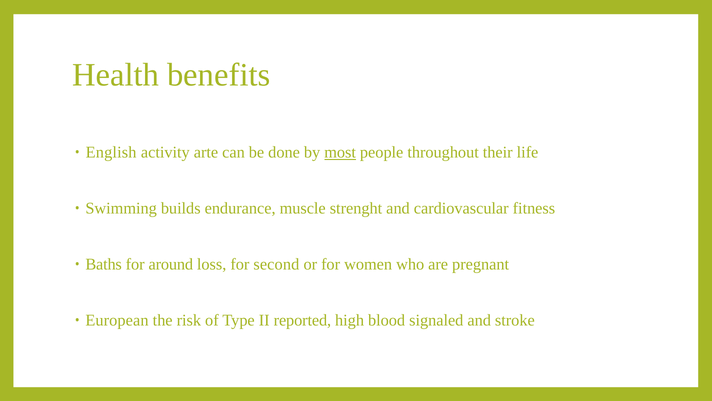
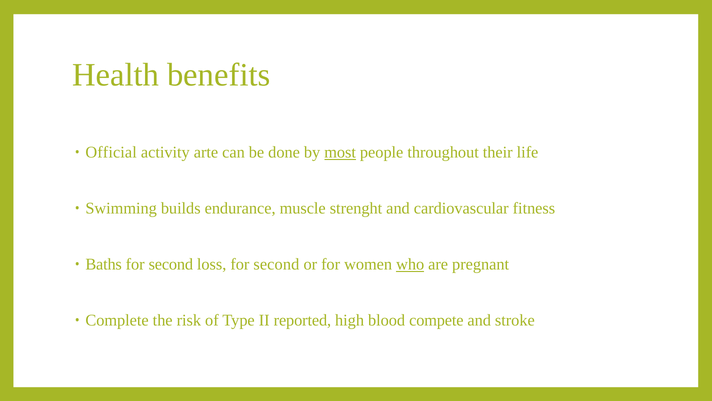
English: English -> Official (111, 152)
around: around -> second (171, 264)
who underline: none -> present (410, 264)
European: European -> Complete (117, 320)
signaled: signaled -> compete (436, 320)
